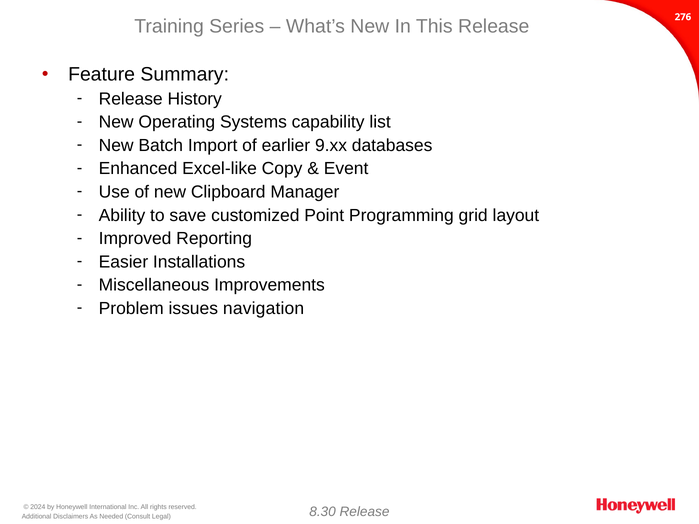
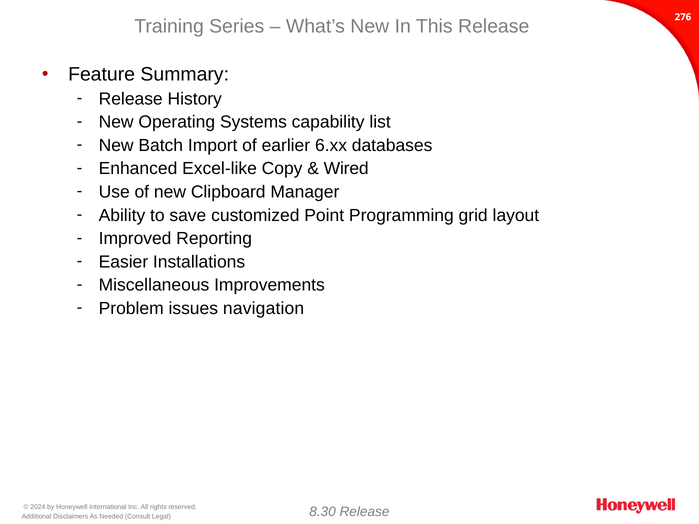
9.xx: 9.xx -> 6.xx (331, 145)
Event: Event -> Wired (346, 169)
